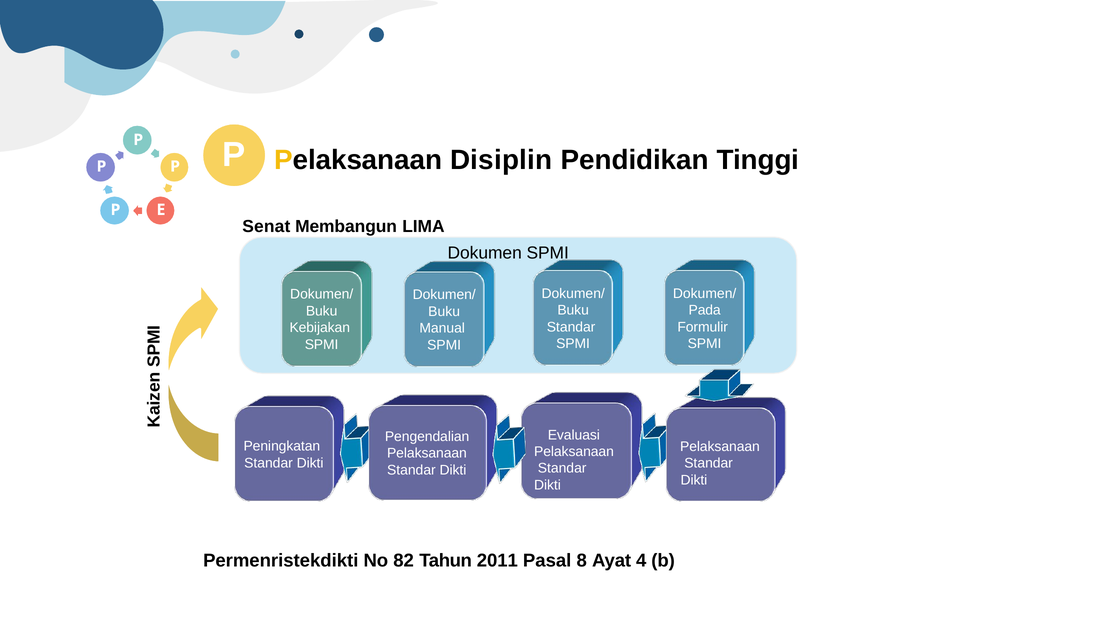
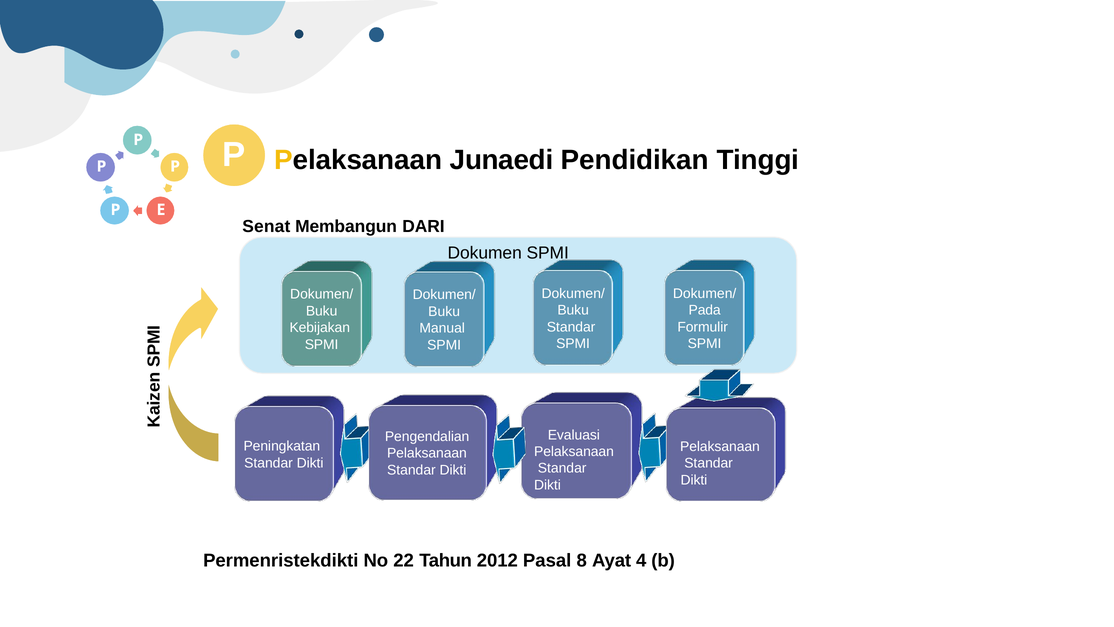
Disiplin: Disiplin -> Junaedi (502, 160)
LIMA: LIMA -> DARI (423, 226)
82: 82 -> 22 (404, 560)
2011: 2011 -> 2012 (497, 560)
